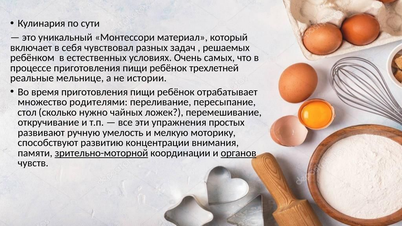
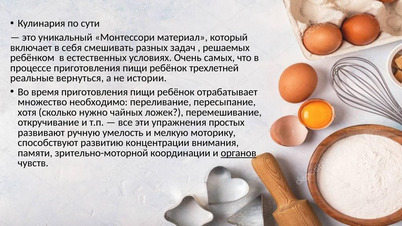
чувствовал: чувствовал -> смешивать (109, 48)
мельнице: мельнице -> вернуться (80, 78)
родителями: родителями -> необходимо (99, 102)
стол: стол -> хотя (27, 112)
зрительно-моторной underline: present -> none (101, 153)
